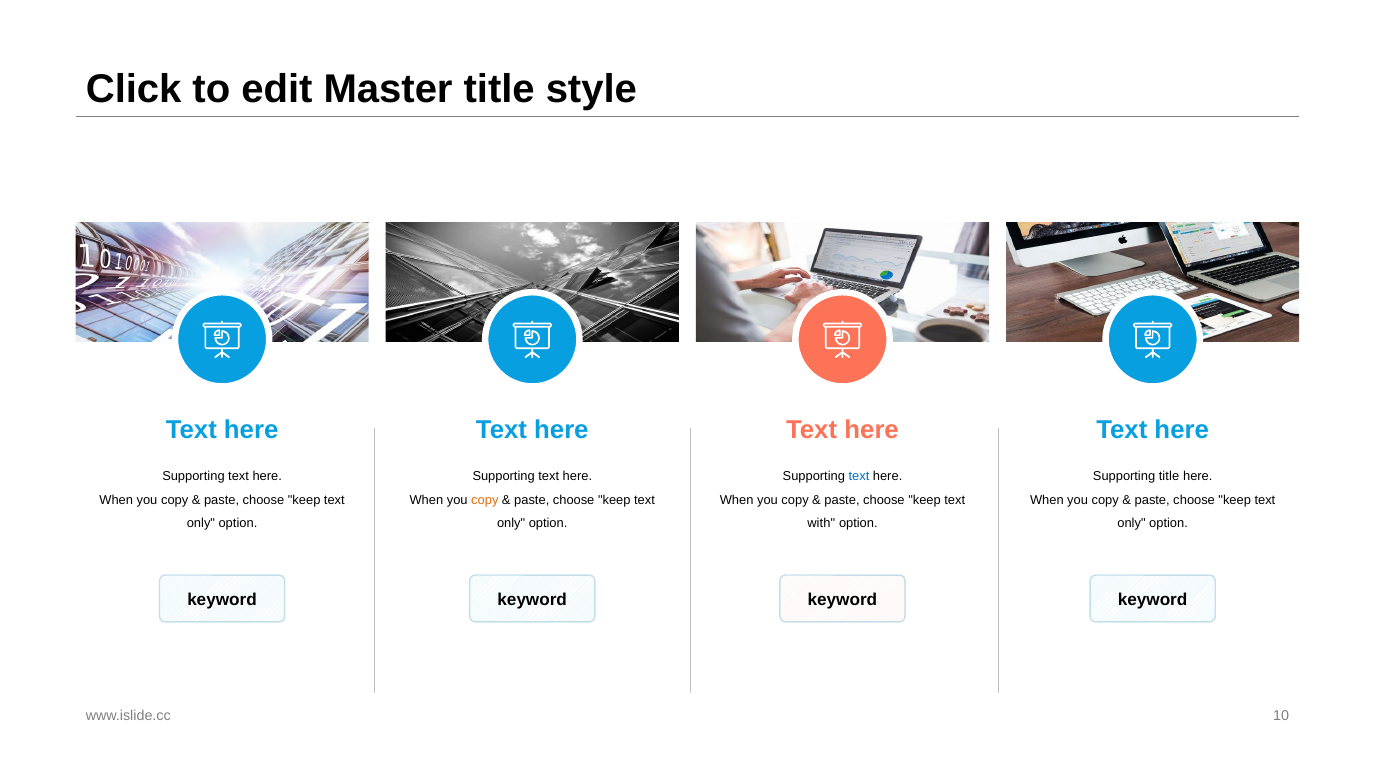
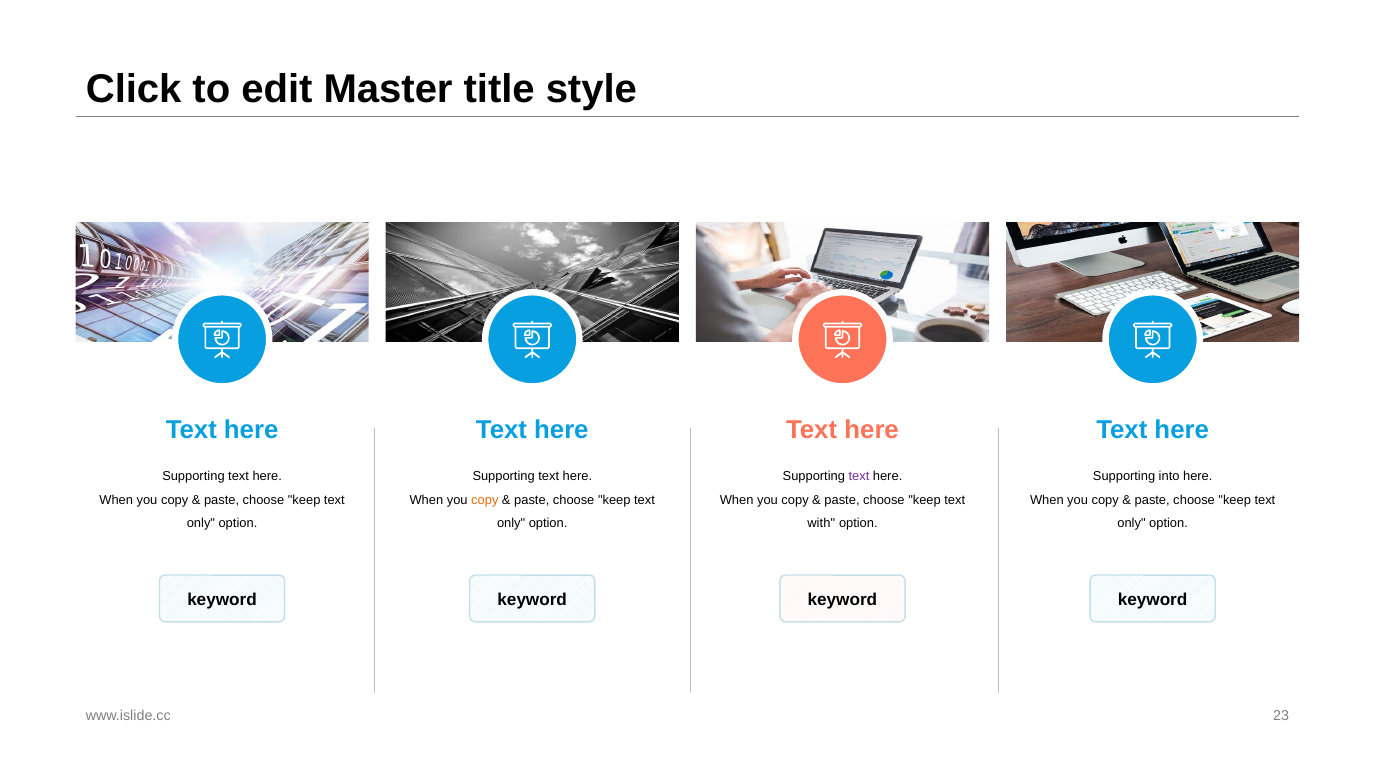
text colour: blue -> purple (859, 477)
Supporting title: title -> into (1169, 477)
10: 10 -> 23 (1281, 716)
